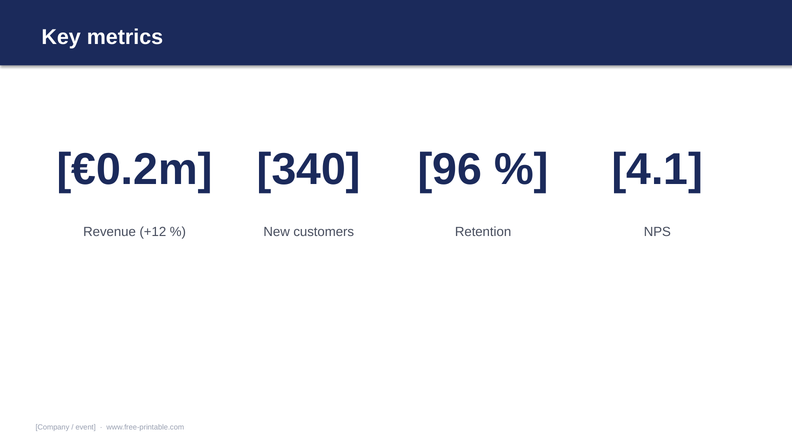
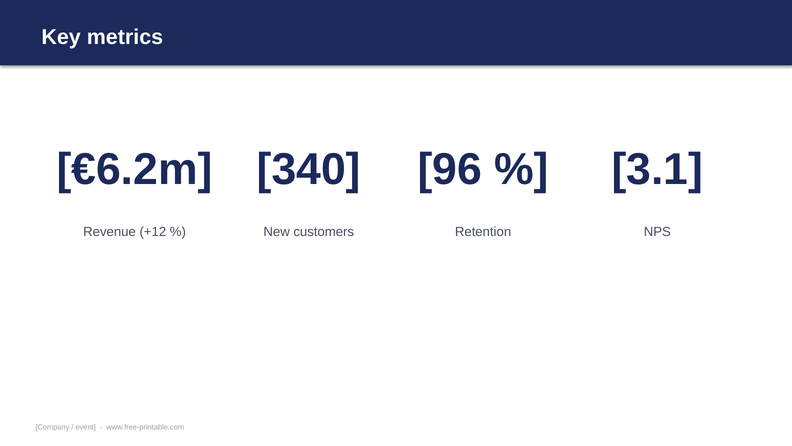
€0.2m: €0.2m -> €6.2m (135, 169)
4.1: 4.1 -> 3.1 (657, 169)
